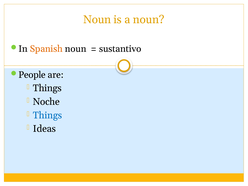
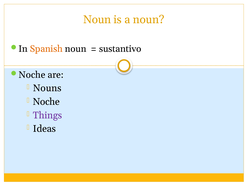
People: People -> Noche (32, 75)
Things: Things -> Nouns (47, 88)
Things colour: blue -> purple (48, 115)
